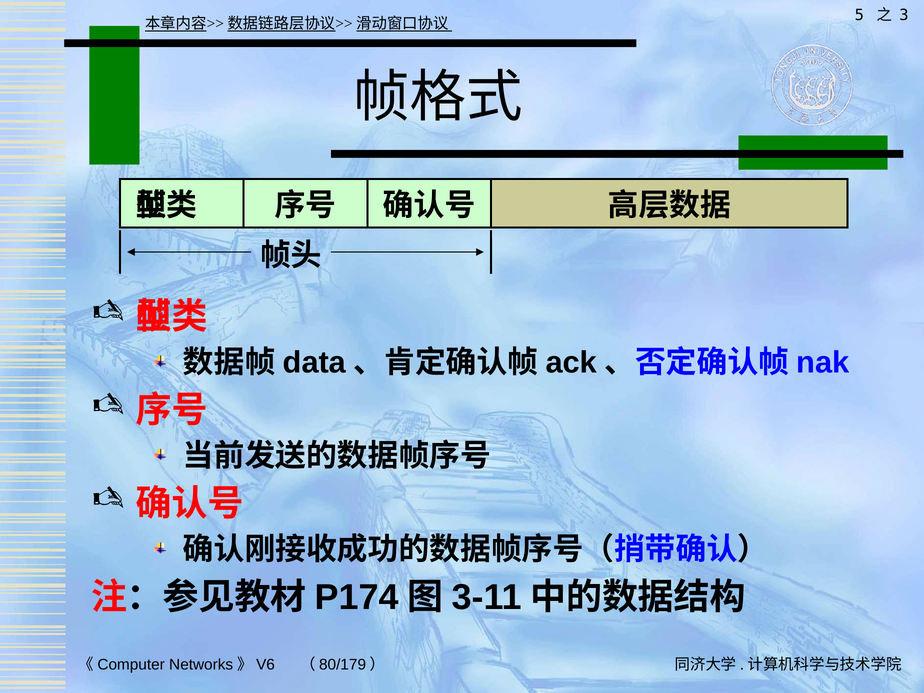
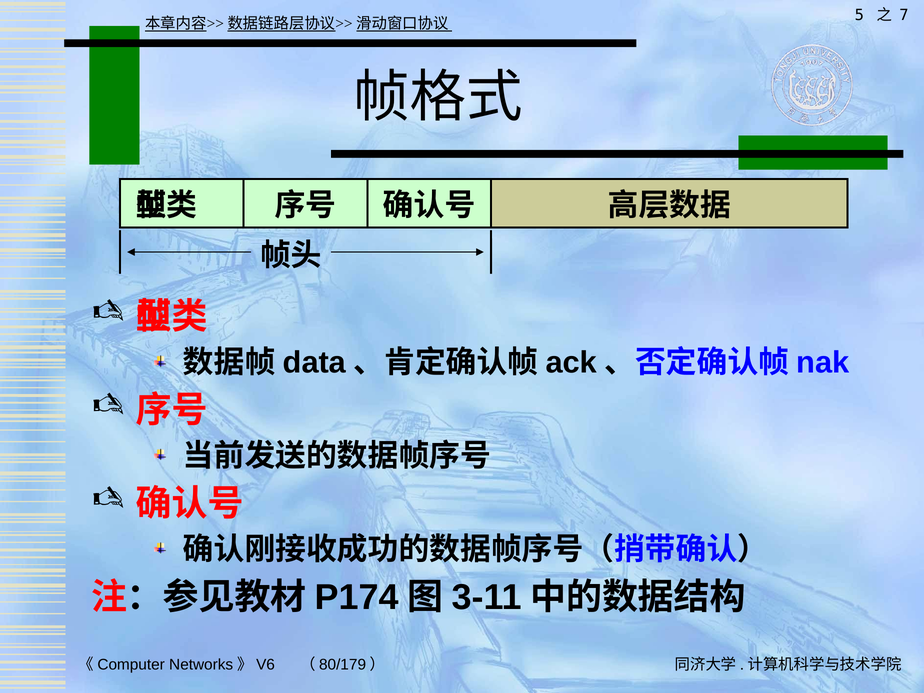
3: 3 -> 7 (904, 15)
